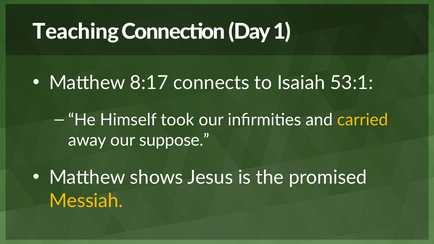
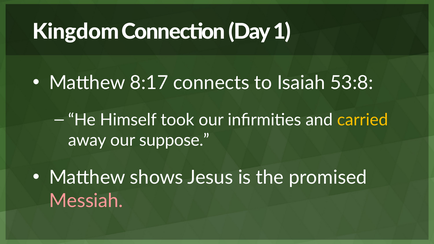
Teaching: Teaching -> Kingdom (76, 32)
53:1: 53:1 -> 53:8 (352, 83)
Messiah colour: yellow -> pink (86, 201)
